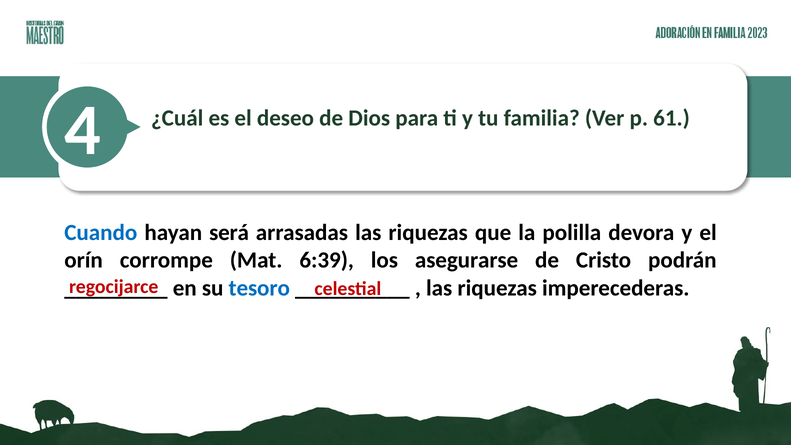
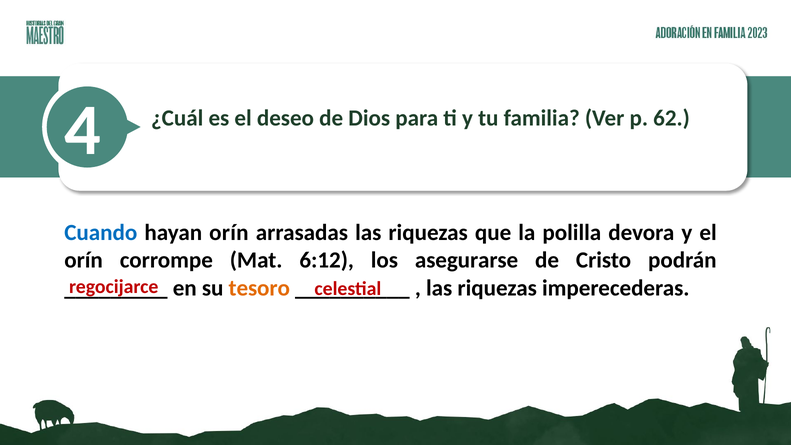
61: 61 -> 62 (672, 118)
hayan será: será -> orín (229, 233)
6:39: 6:39 -> 6:12 (327, 260)
tesoro colour: blue -> orange (259, 288)
